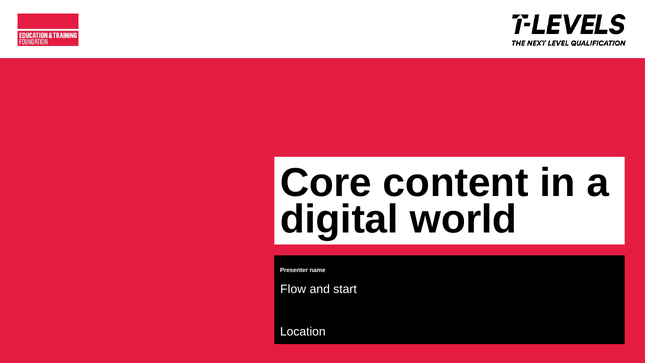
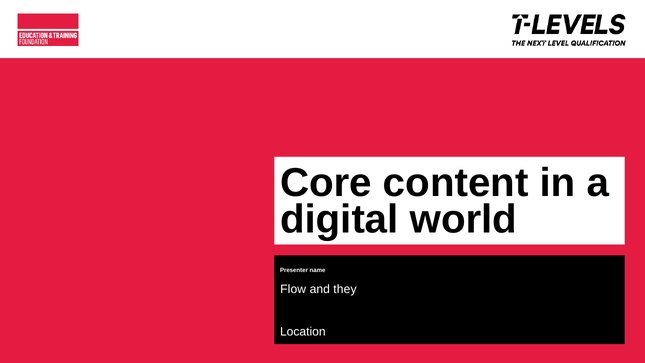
start: start -> they (345, 289)
